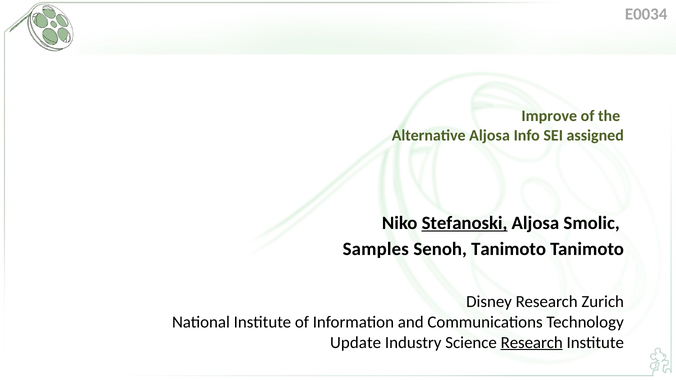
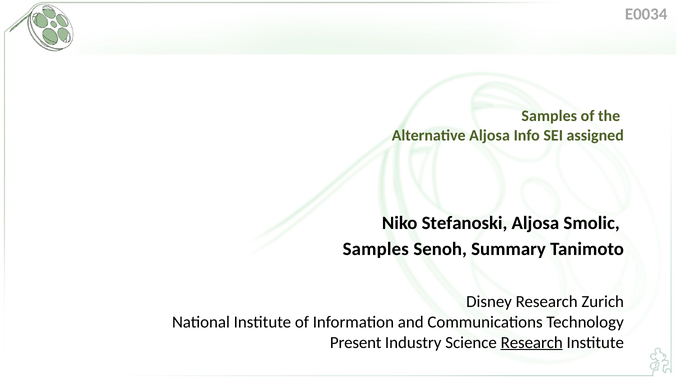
Improve: Improve -> Samples (549, 116)
Stefanoski underline: present -> none (465, 223)
Senoh Tanimoto: Tanimoto -> Summary (509, 249)
Update: Update -> Present (356, 343)
